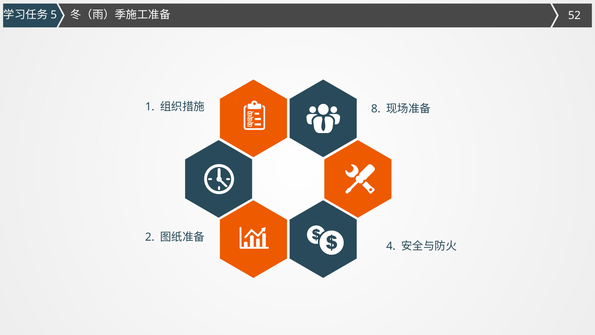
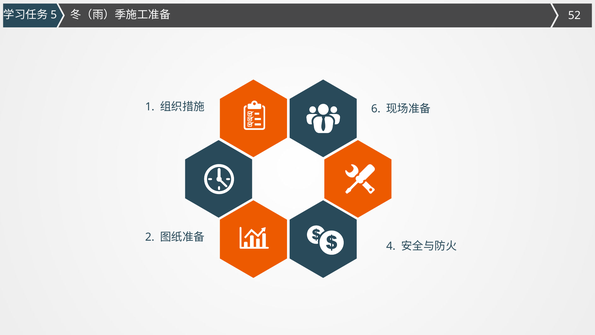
8: 8 -> 6 (376, 109)
